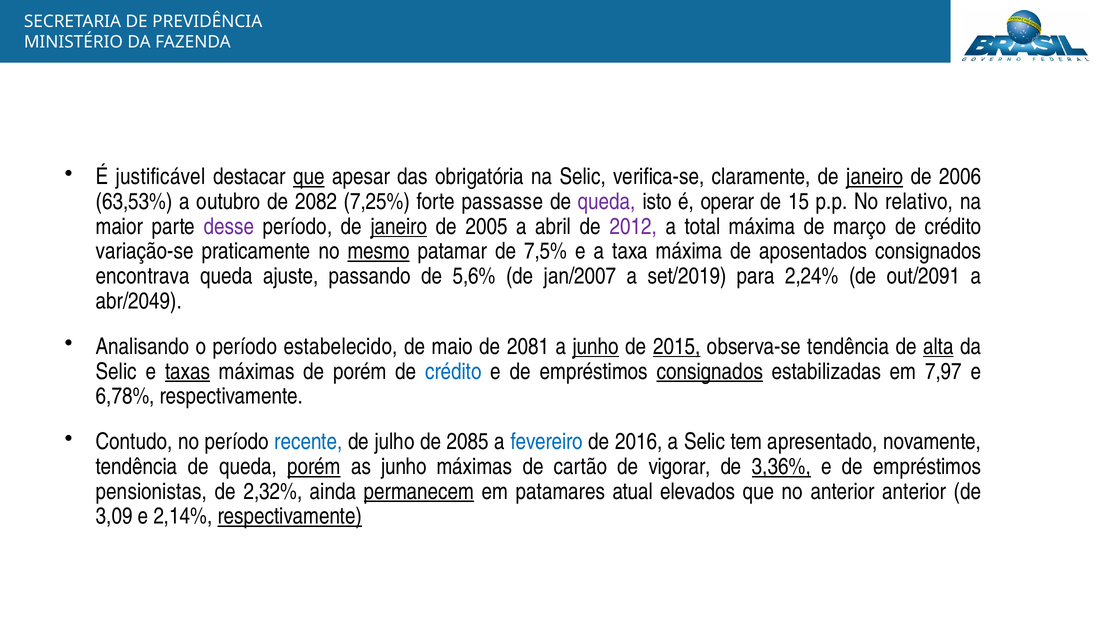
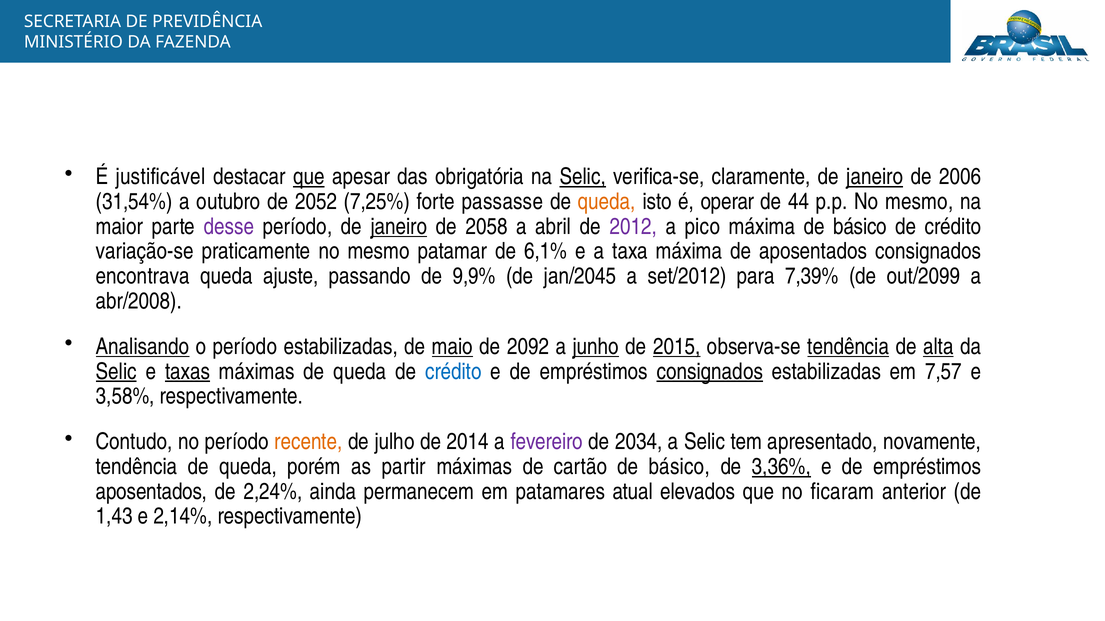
Selic underline: none -> present (583, 177)
63,53%: 63,53% -> 31,54% (134, 202)
2082: 2082 -> 2052 (316, 202)
queda colour: purple -> orange (607, 202)
15: 15 -> 44 (799, 202)
p.p No relativo: relativo -> mesmo (919, 202)
2005: 2005 -> 2058 (487, 227)
total: total -> pico (702, 227)
máxima de março: março -> básico (860, 227)
mesmo underline: present -> none (379, 252)
7,5%: 7,5% -> 6,1% (546, 252)
5,6%: 5,6% -> 9,9% (474, 276)
jan/2007: jan/2007 -> jan/2045 (580, 276)
set/2019: set/2019 -> set/2012 (687, 276)
2,24%: 2,24% -> 7,39% (812, 276)
out/2091: out/2091 -> out/2099 (924, 276)
abr/2049: abr/2049 -> abr/2008 (139, 301)
Analisando underline: none -> present (143, 347)
período estabelecido: estabelecido -> estabilizadas (341, 347)
maio underline: none -> present (452, 347)
2081: 2081 -> 2092 (528, 347)
tendência underline: none -> present (848, 347)
Selic underline: none -> present (116, 372)
máximas de porém: porém -> queda (360, 372)
7,97: 7,97 -> 7,57 (943, 372)
6,78%: 6,78% -> 3,58% (125, 397)
recente colour: blue -> orange (308, 442)
2085: 2085 -> 2014 (468, 442)
fevereiro colour: blue -> purple (547, 442)
2016: 2016 -> 2034 (639, 442)
porém underline: present -> none (314, 467)
as junho: junho -> partir (404, 467)
cartão de vigorar: vigorar -> básico (679, 467)
pensionistas: pensionistas -> aposentados (152, 492)
2,32%: 2,32% -> 2,24% (273, 492)
permanecem underline: present -> none (419, 492)
no anterior: anterior -> ficaram (843, 492)
3,09: 3,09 -> 1,43 (114, 517)
respectivamente underline: present -> none (290, 517)
